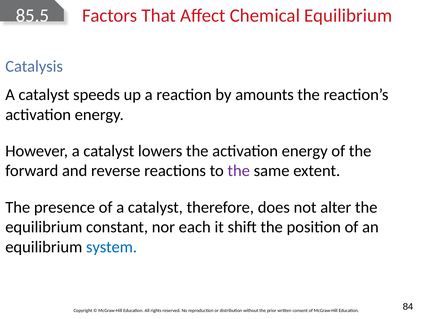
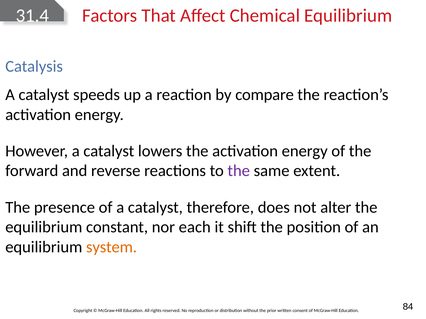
85.5: 85.5 -> 31.4 (32, 16)
amounts: amounts -> compare (265, 95)
system colour: blue -> orange (112, 247)
